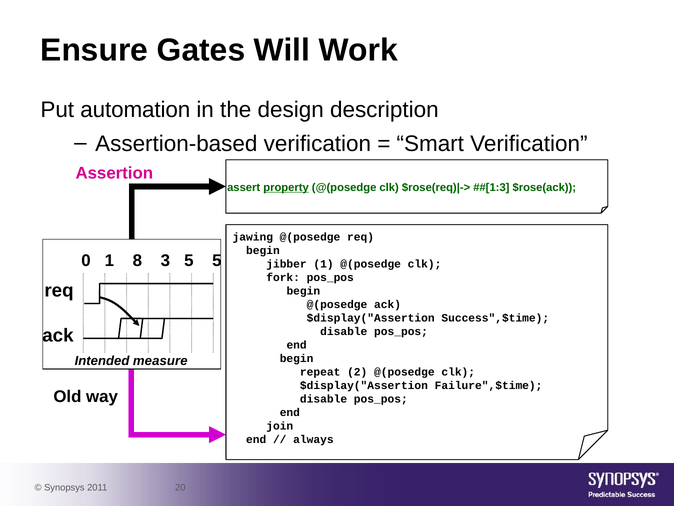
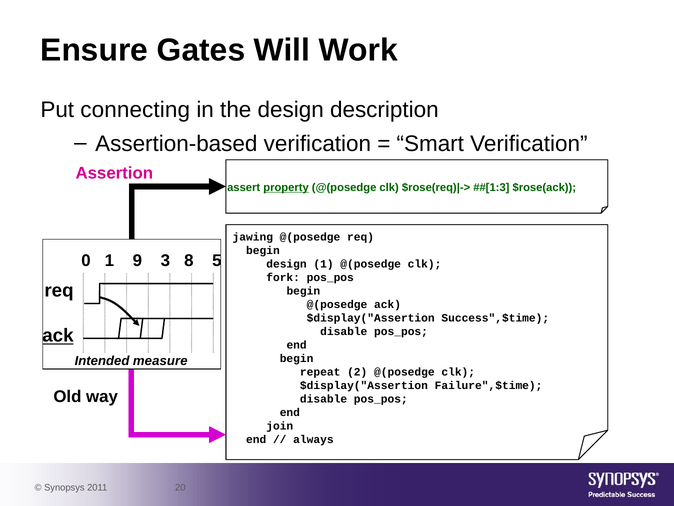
automation: automation -> connecting (135, 110)
8: 8 -> 9 (137, 260)
3 5: 5 -> 8 (189, 260)
jibber: jibber -> design (286, 264)
ack underline: none -> present (58, 335)
